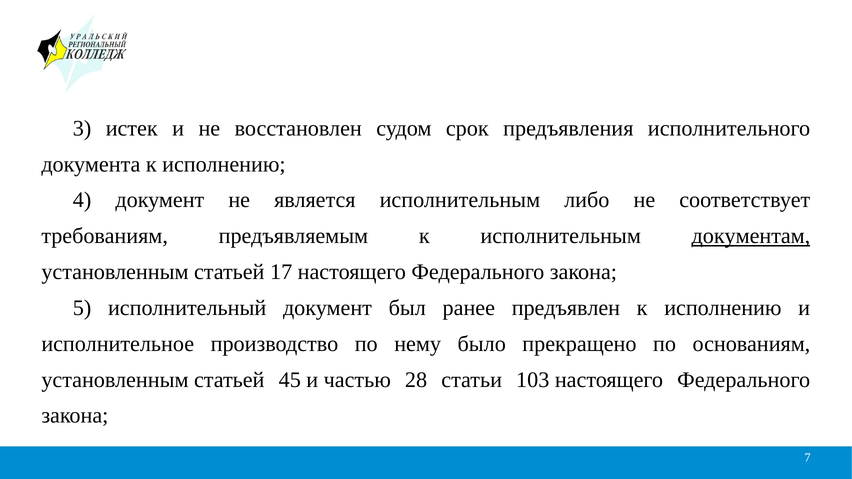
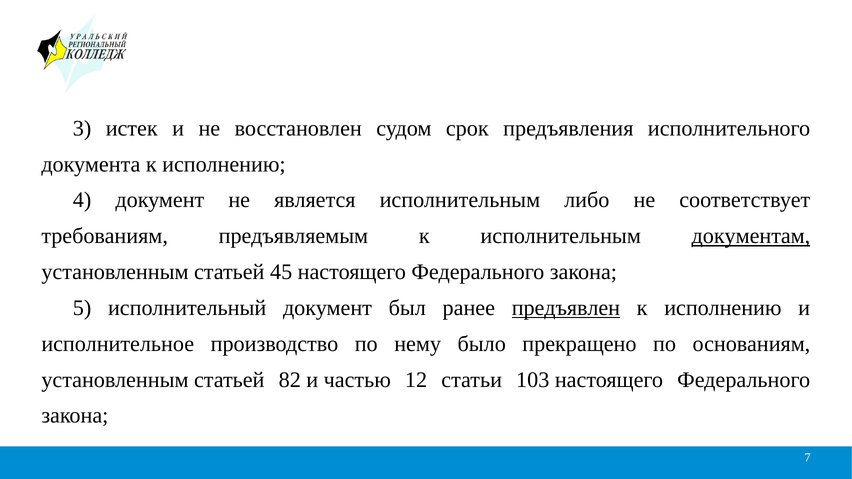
17: 17 -> 45 (281, 272)
предъявлен underline: none -> present (566, 308)
45: 45 -> 82 (290, 380)
28: 28 -> 12 (416, 380)
